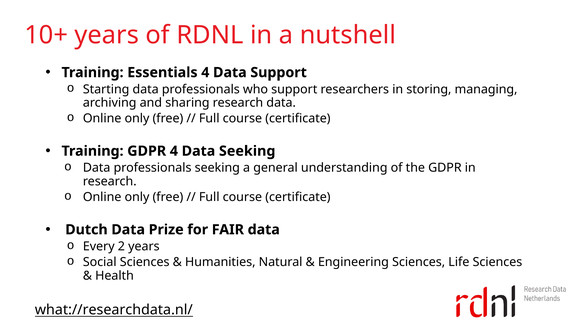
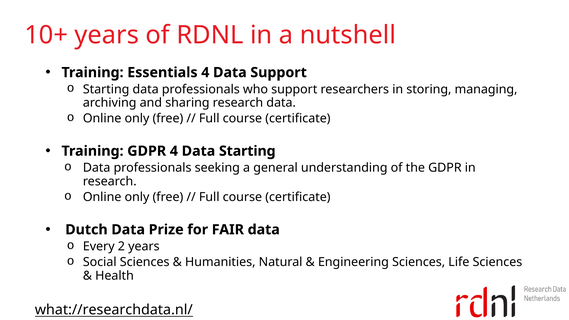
Data Seeking: Seeking -> Starting (247, 151)
